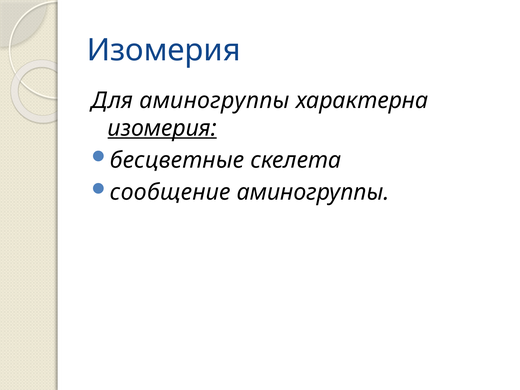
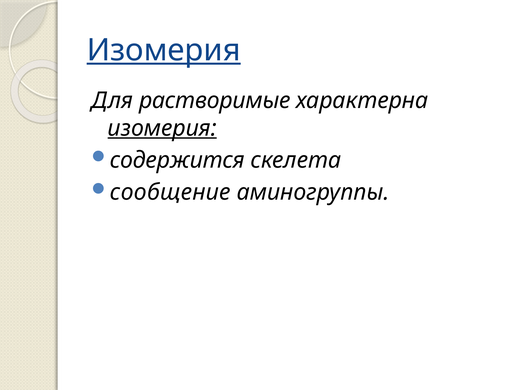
Изомерия underline: none -> present (164, 50)
Для аминогруппы: аминогруппы -> растворимые (215, 100)
бесцветные: бесцветные -> содержится (177, 160)
